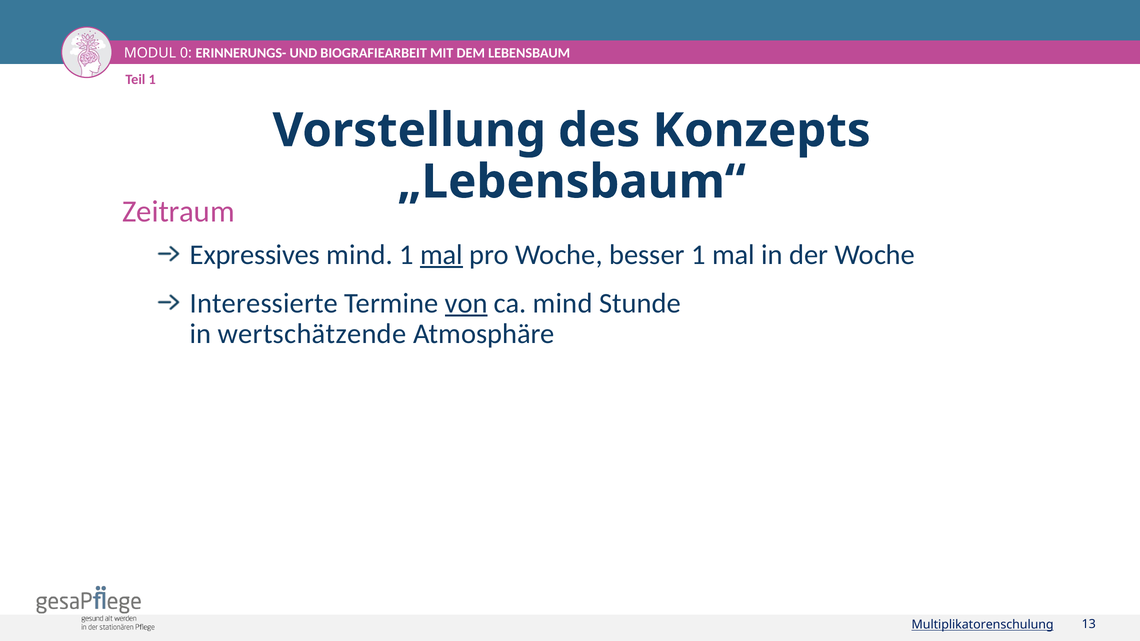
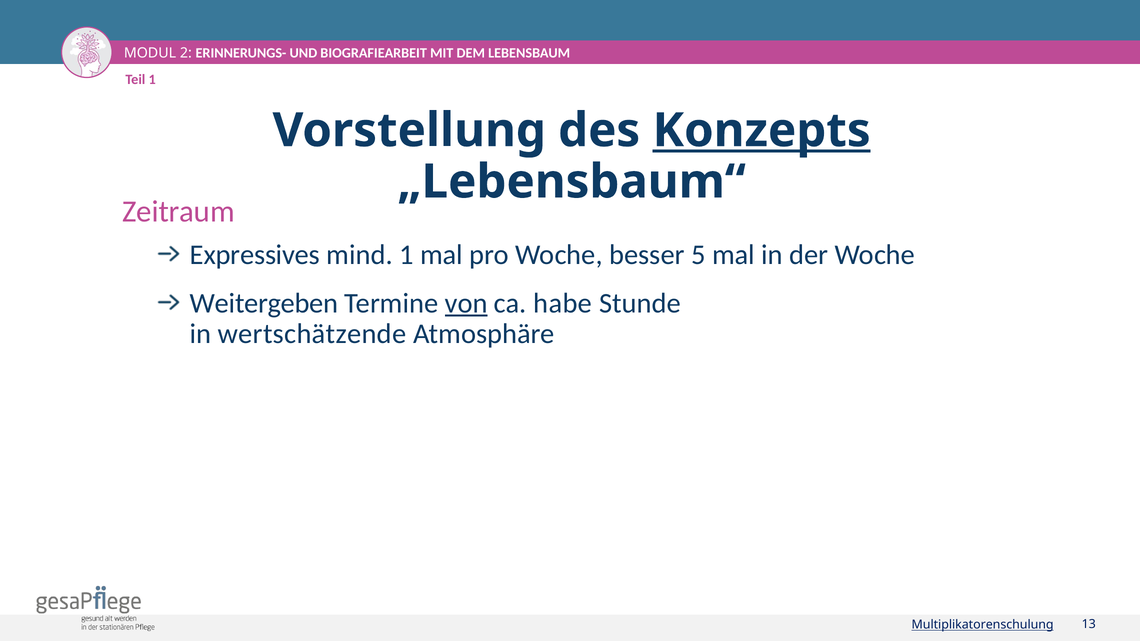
0: 0 -> 2 (186, 53)
Konzepts underline: none -> present (762, 131)
mal underline: present -> none (442, 255)
besser 1: 1 -> 5 (698, 255)
Interessierte: Interessierte -> Weitergeben (264, 303)
ca mind: mind -> habe (563, 303)
